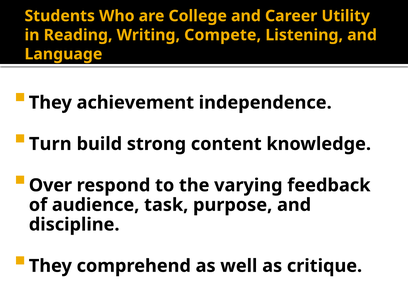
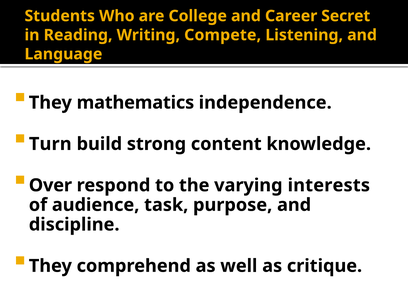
Utility: Utility -> Secret (346, 16)
achievement: achievement -> mathematics (135, 103)
feedback: feedback -> interests (329, 185)
